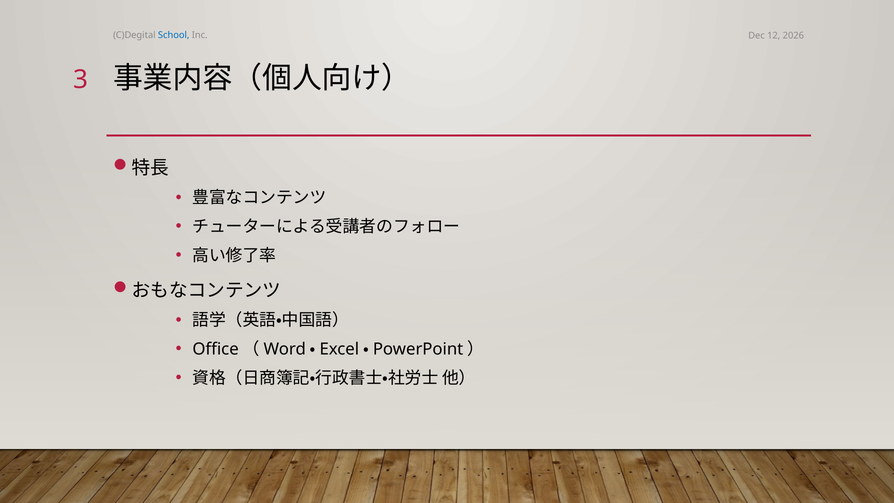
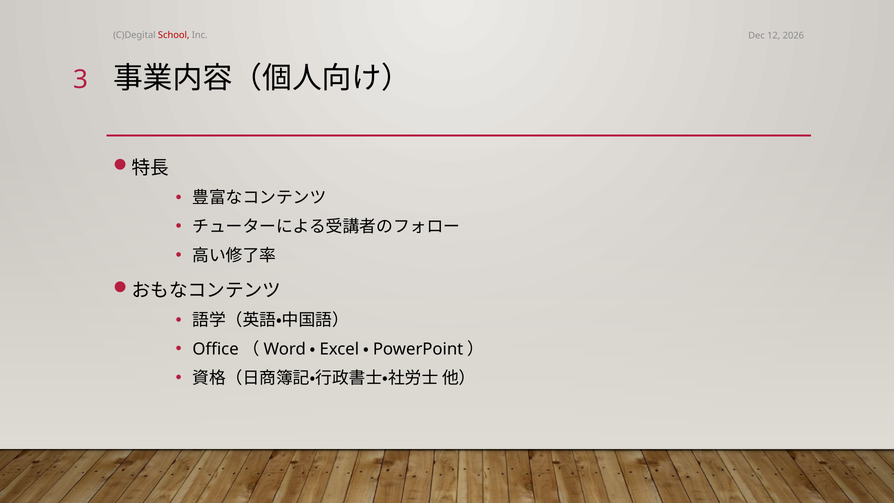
School colour: blue -> red (174, 35)
